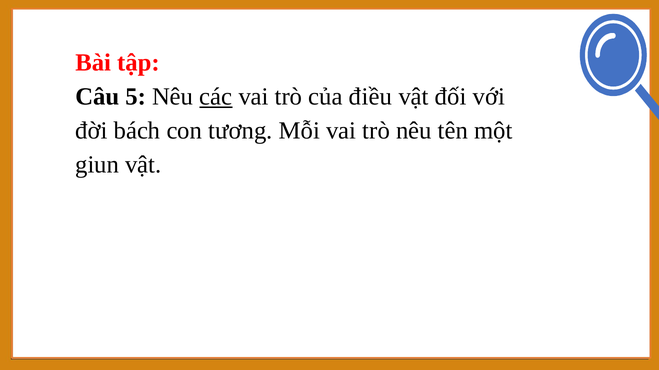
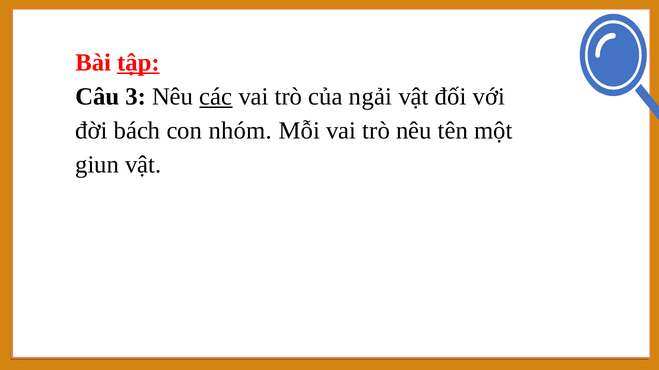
tập underline: none -> present (138, 63)
5: 5 -> 3 (136, 97)
điều: điều -> ngải (371, 97)
tương: tương -> nhóm (240, 131)
